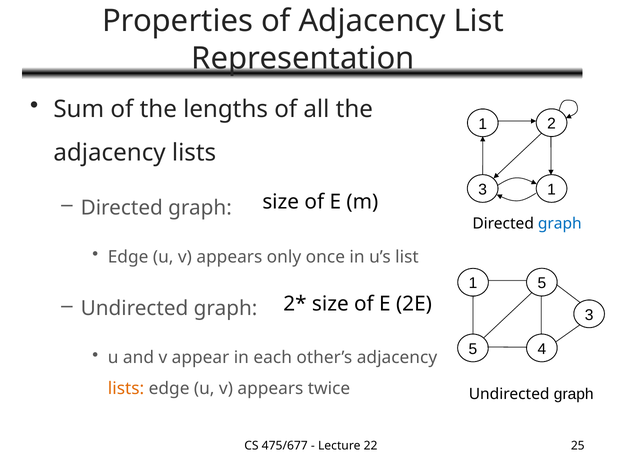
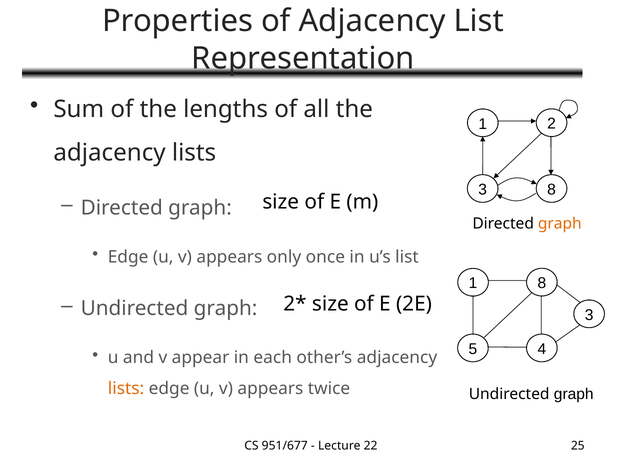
3 1: 1 -> 8 (552, 190)
graph colour: blue -> orange (560, 224)
1 5: 5 -> 8 (542, 284)
475/677: 475/677 -> 951/677 (285, 446)
